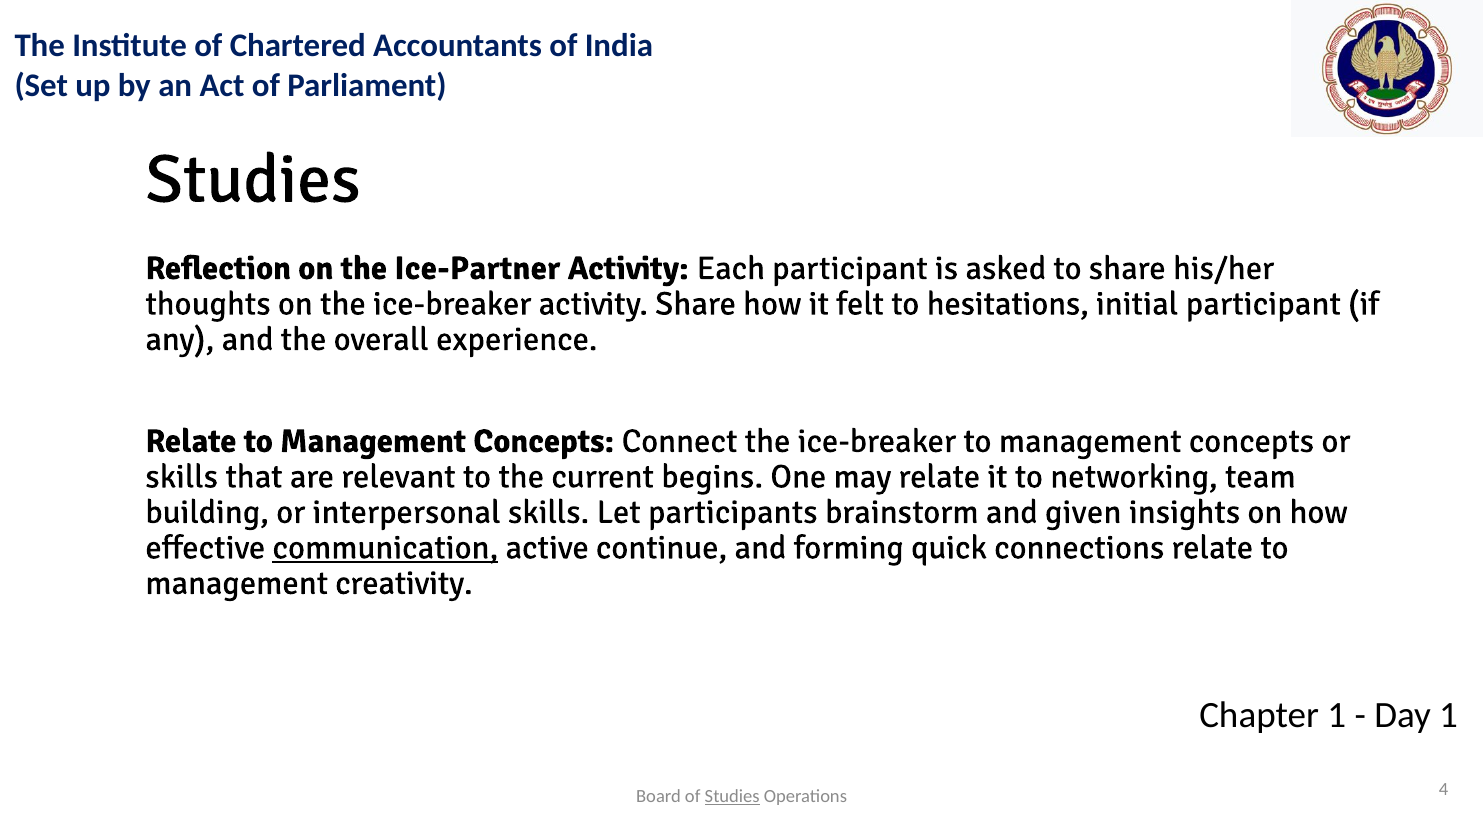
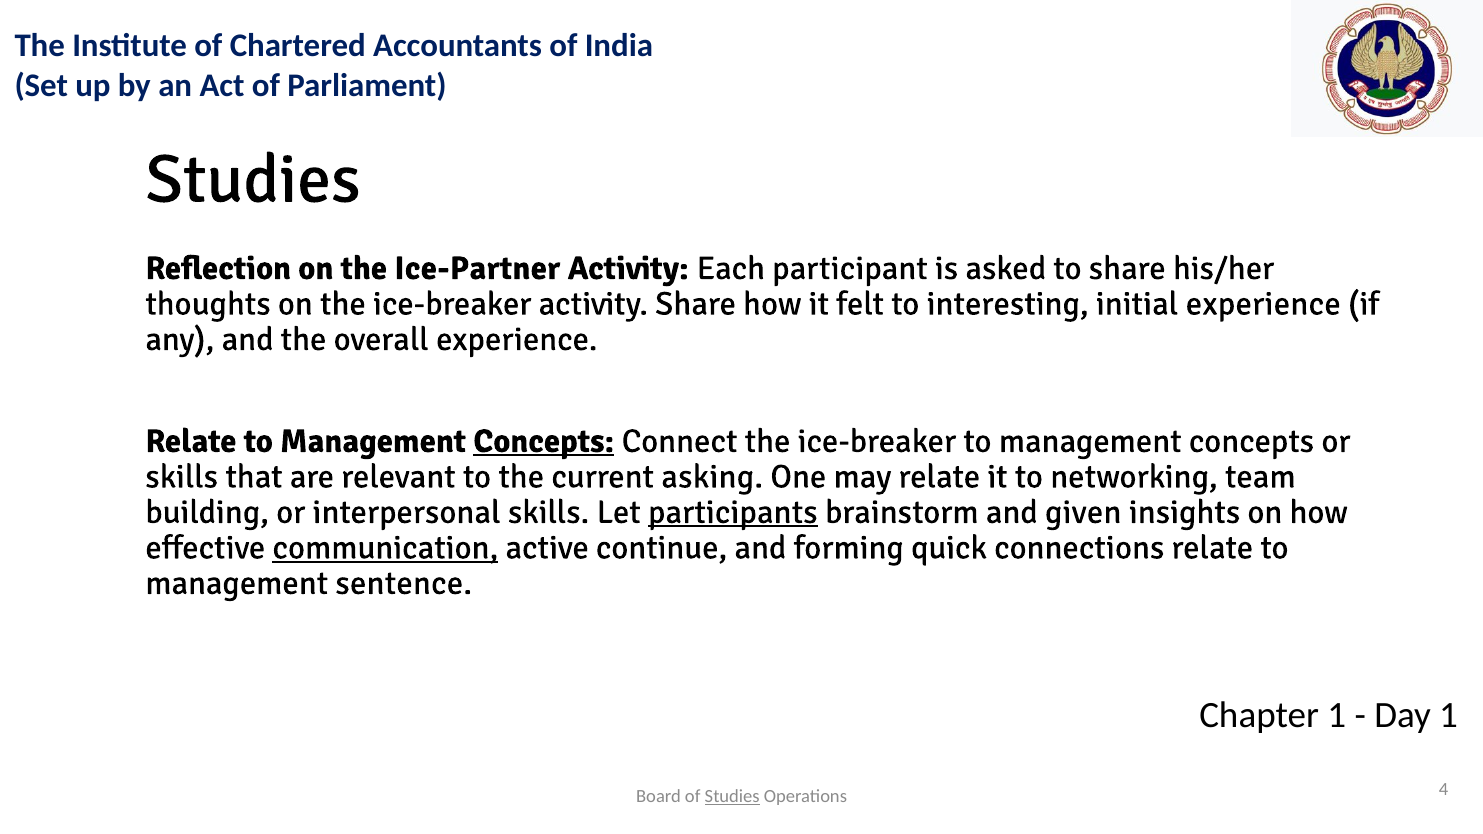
hesitations: hesitations -> interesting (1008, 304)
initial participant: participant -> experience (1263, 304)
Concepts underline: none -> present (544, 441)
begins: begins -> asking (712, 477)
participants underline: none -> present (733, 512)
creativity: creativity -> sentence (404, 583)
